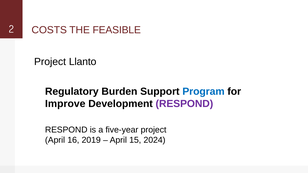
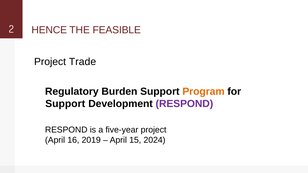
COSTS: COSTS -> HENCE (49, 30)
Llanto: Llanto -> Trade (83, 62)
Program colour: blue -> orange (203, 92)
Improve: Improve -> Support (65, 104)
